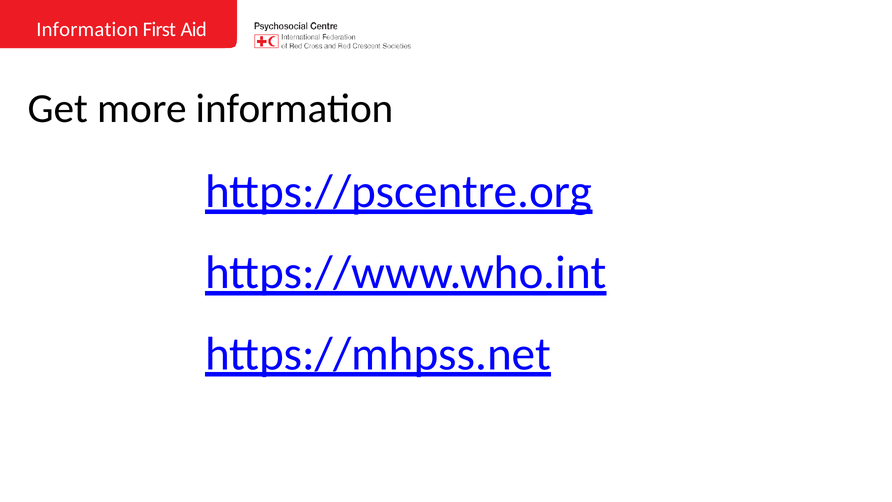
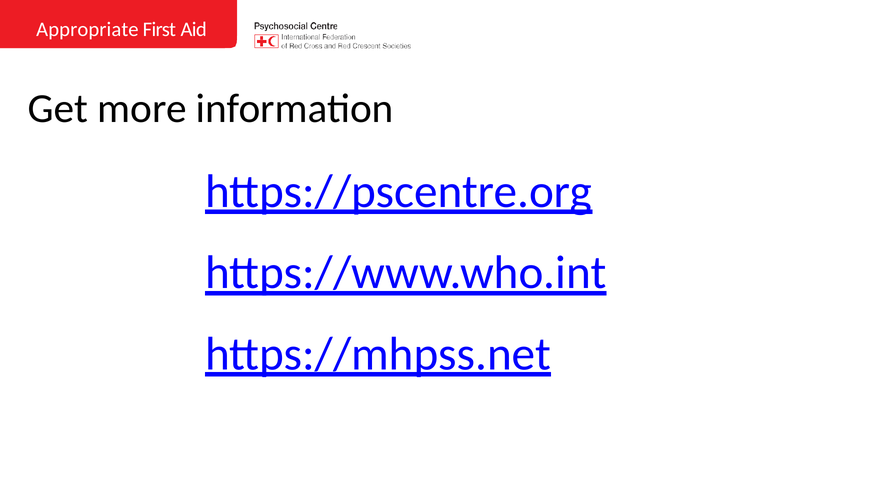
Information: Information -> Appropriate (87, 30)
